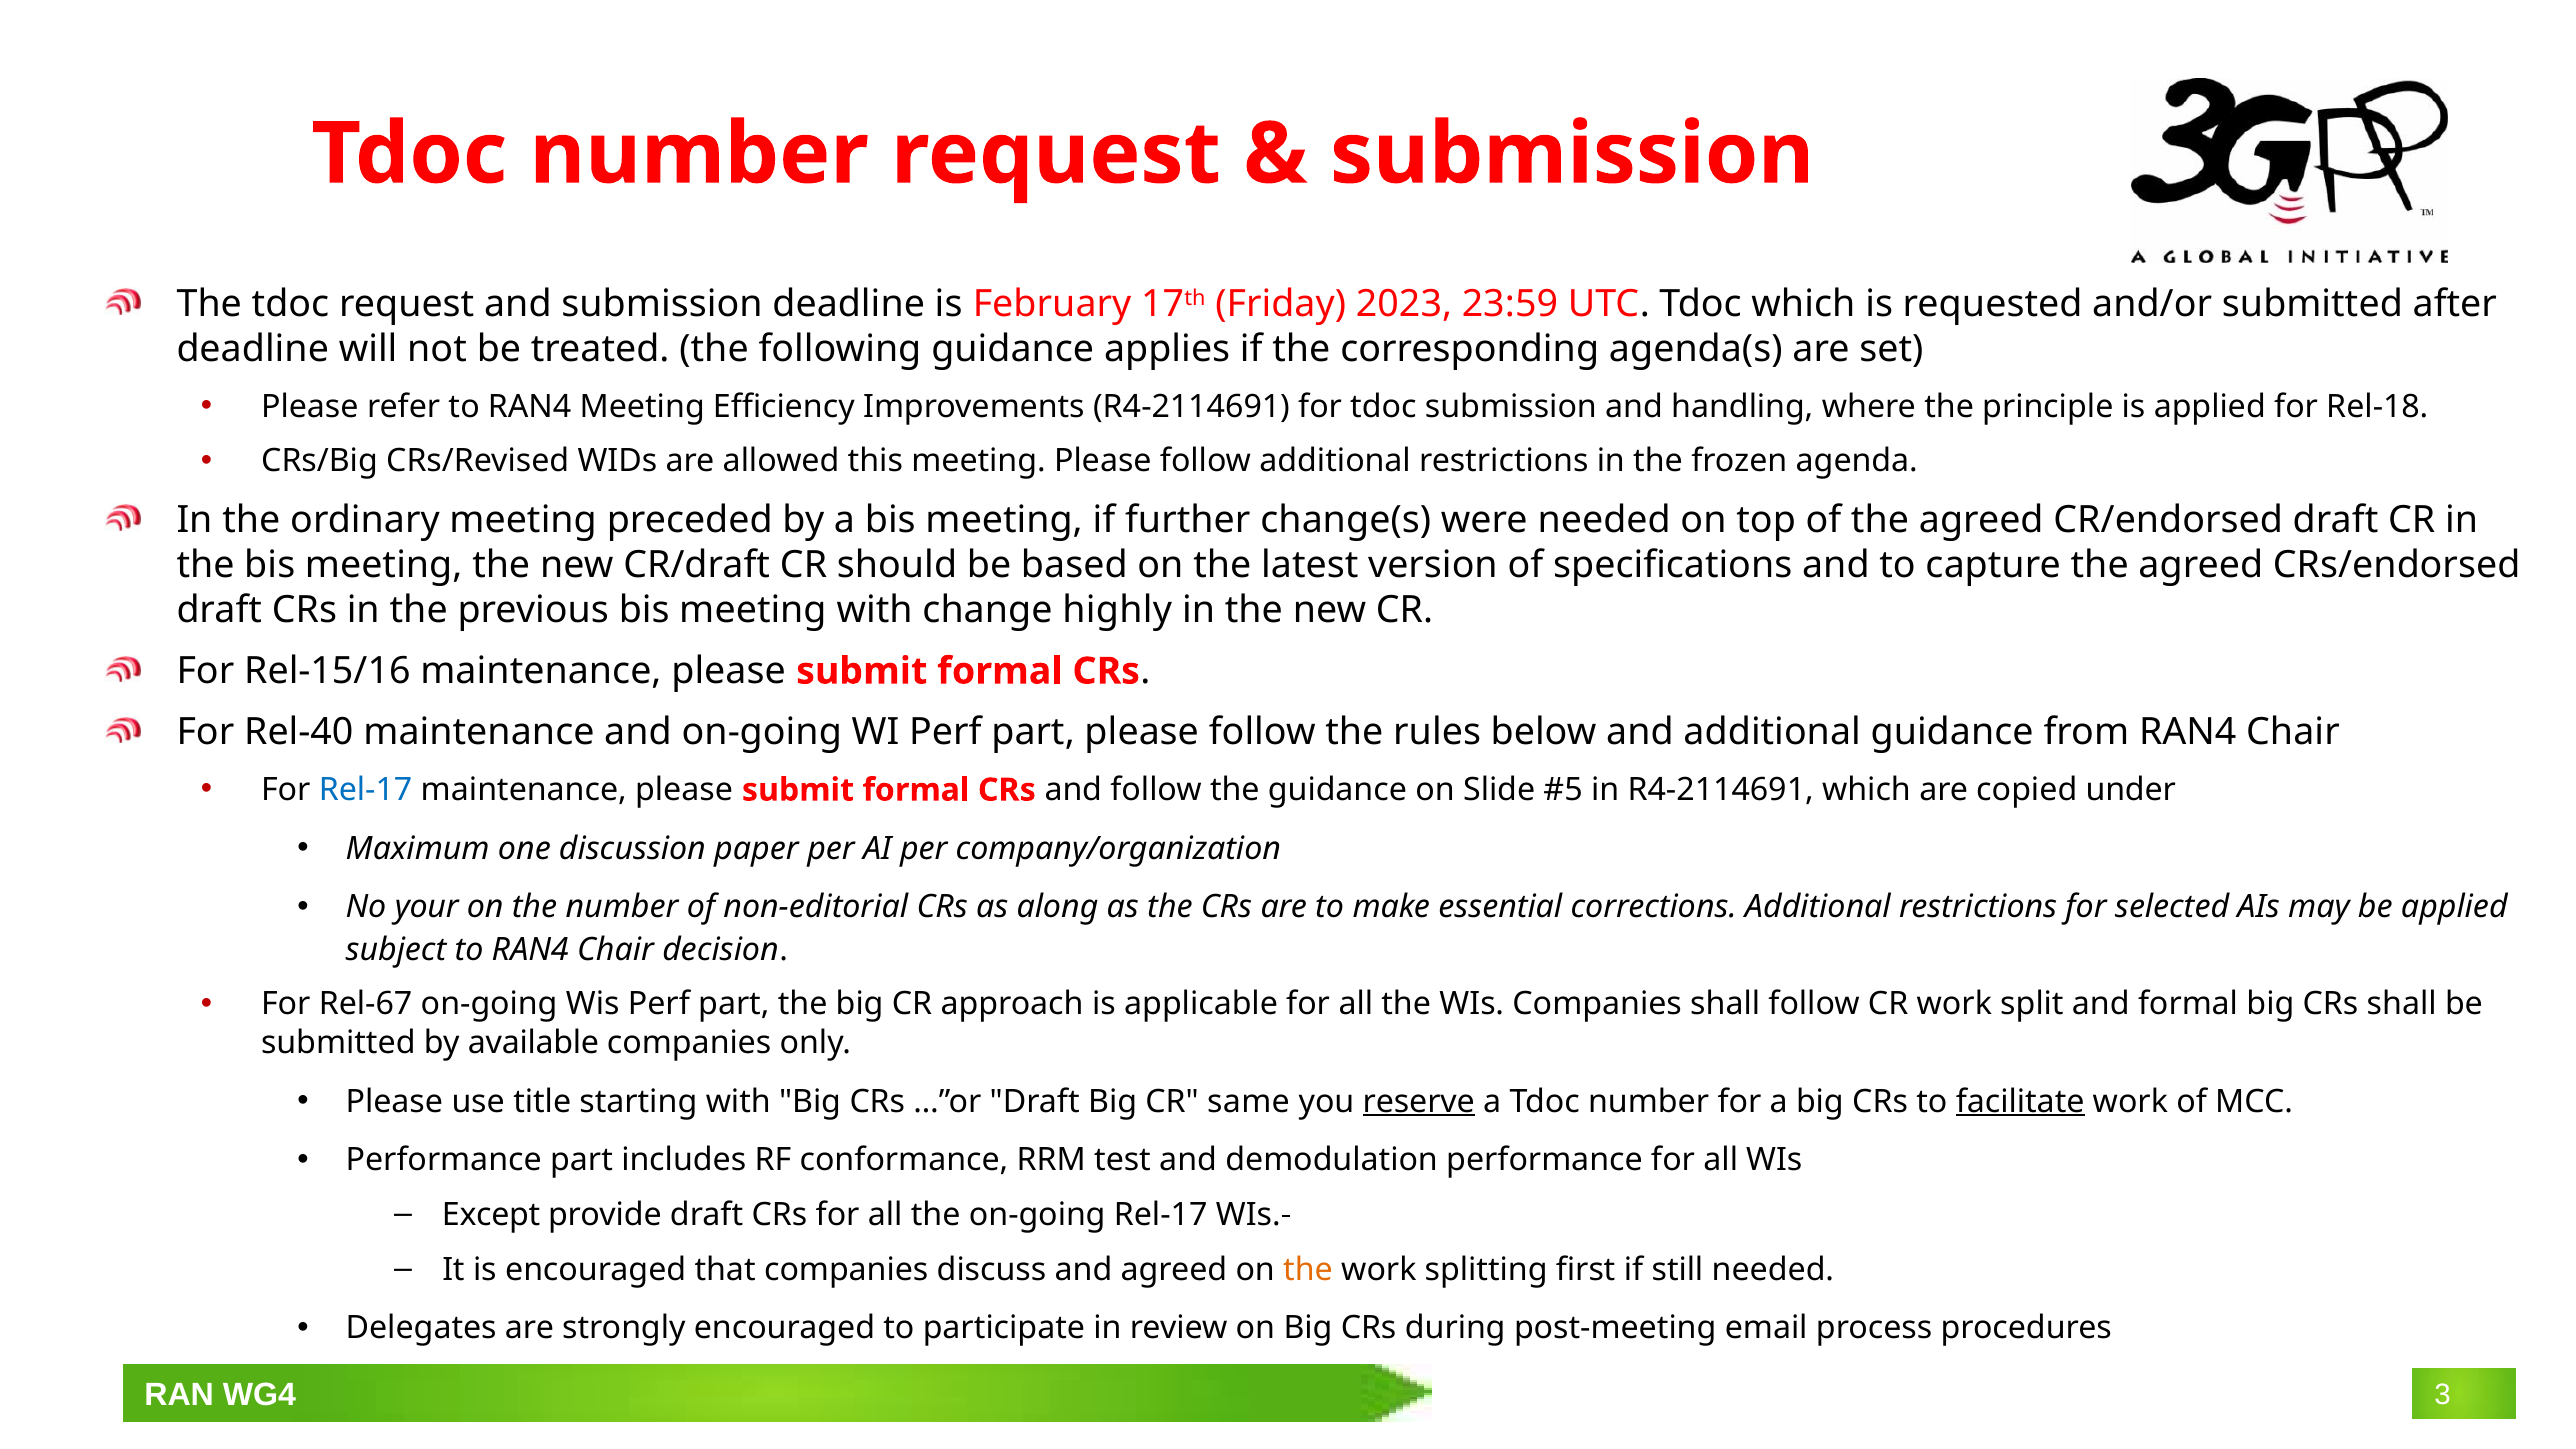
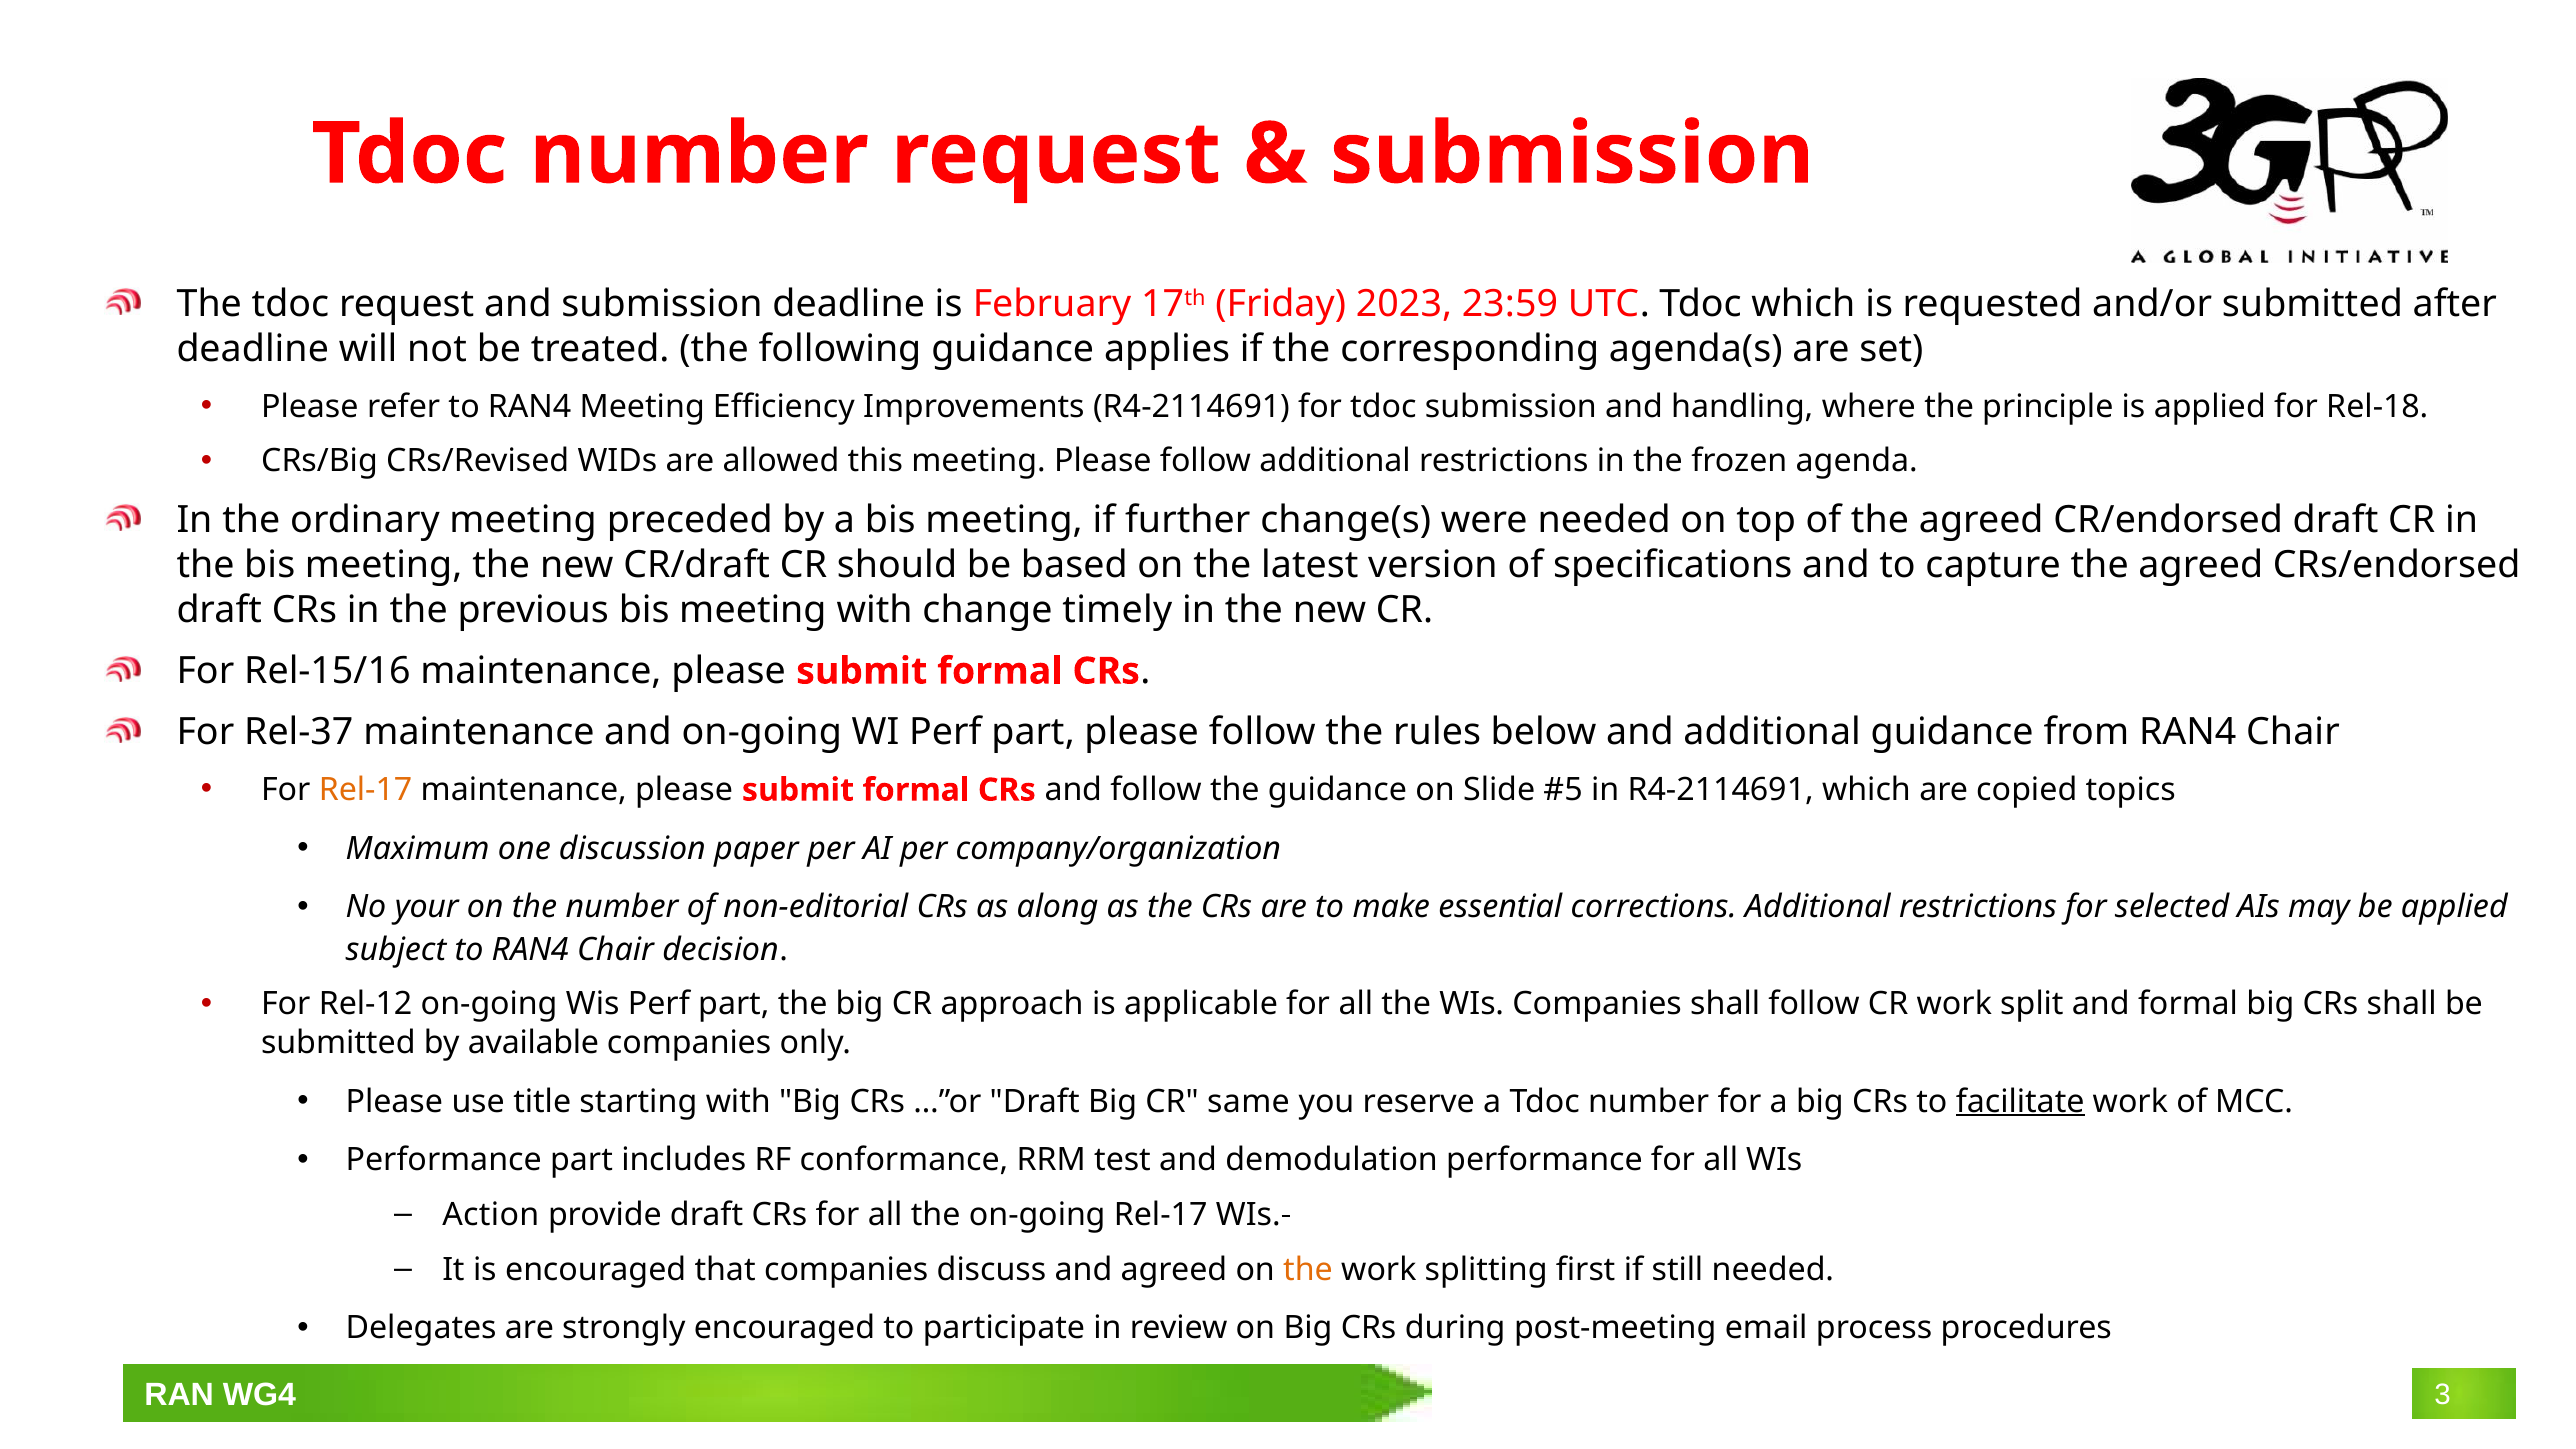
highly: highly -> timely (1117, 610)
Rel-40: Rel-40 -> Rel-37 (299, 732)
Rel-17 colour: blue -> orange (366, 790)
under: under -> topics (2131, 790)
Rel-67: Rel-67 -> Rel-12 (366, 1004)
reserve underline: present -> none (1419, 1102)
Except: Except -> Action (491, 1215)
